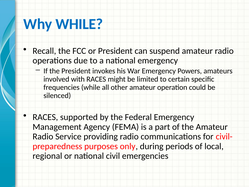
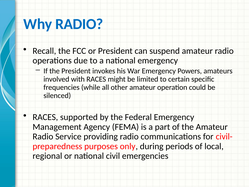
Why WHILE: WHILE -> RADIO (79, 24)
